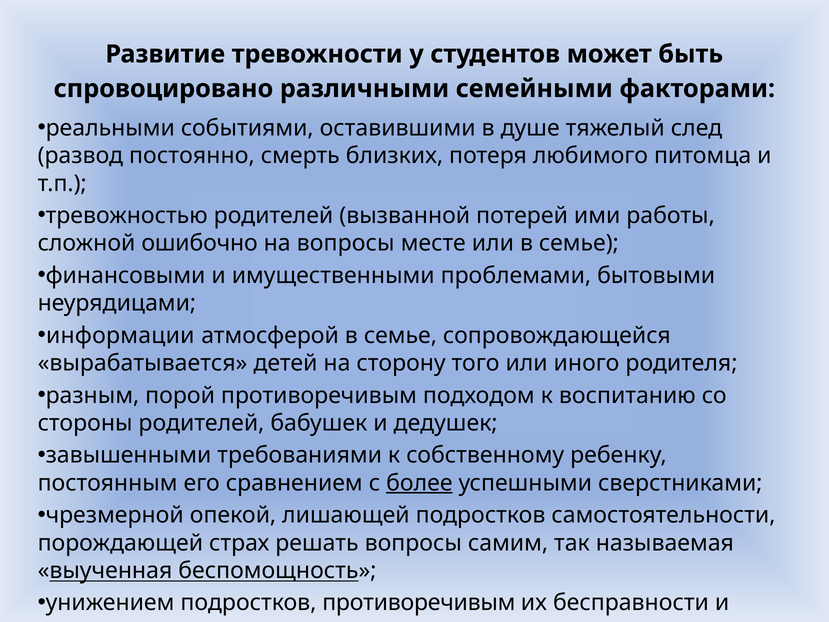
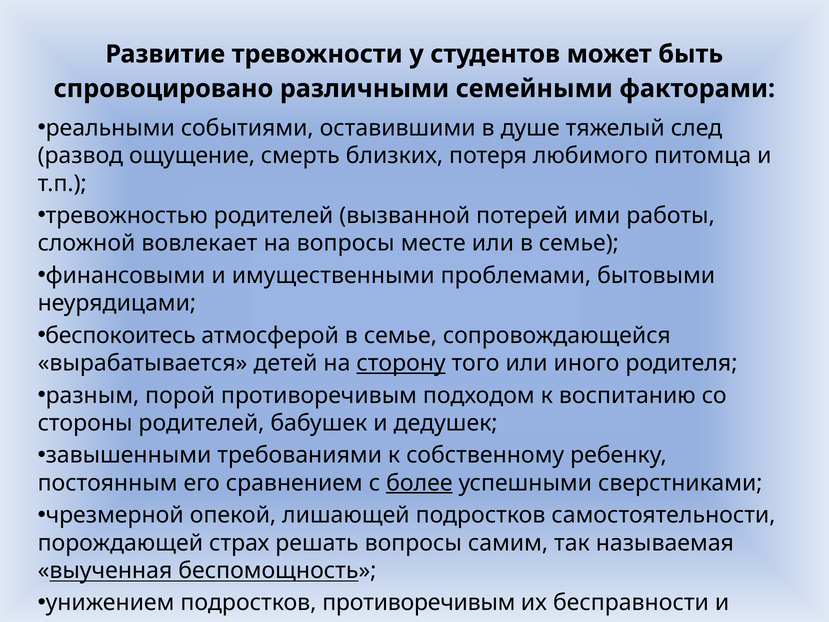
постоянно: постоянно -> ощущение (192, 156)
ошибочно: ошибочно -> вовлекает (199, 243)
информации: информации -> беспокоитесь (121, 335)
сторону underline: none -> present (401, 363)
